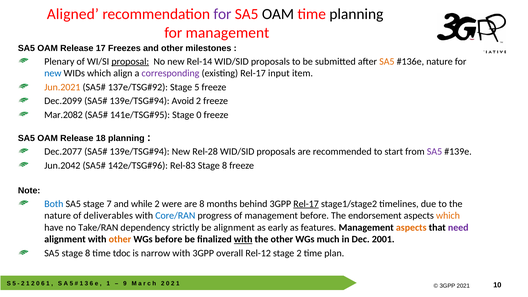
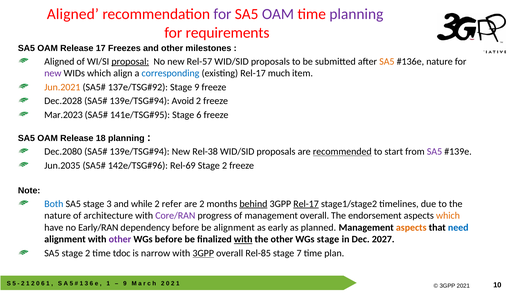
OAM colour: black -> purple (278, 14)
planning colour: black -> purple (356, 14)
for management: management -> requirements (228, 33)
Plenary: Plenary -> Aligned (59, 61)
Rel-14: Rel-14 -> Rel-57 (199, 61)
new colour: blue -> purple (53, 73)
corresponding colour: purple -> blue (170, 73)
input: input -> much (279, 73)
Stage 5: 5 -> 9 (197, 87)
Dec.2099: Dec.2099 -> Dec.2028 (63, 101)
Mar.2082: Mar.2082 -> Mar.2023 (63, 115)
Stage 0: 0 -> 6 (199, 115)
Dec.2077: Dec.2077 -> Dec.2080 (63, 152)
Rel-28: Rel-28 -> Rel-38 (205, 152)
recommended underline: none -> present (342, 152)
Jun.2042: Jun.2042 -> Jun.2035 (62, 165)
Rel-83: Rel-83 -> Rel-69 (183, 165)
8: 8 -> 2 (225, 165)
stage 7: 7 -> 3 (109, 204)
were: were -> refer (172, 204)
are 8: 8 -> 2 (202, 204)
behind underline: none -> present (253, 204)
deliverables: deliverables -> architecture (108, 216)
Core/RAN colour: blue -> purple (175, 216)
management before: before -> overall (315, 216)
Take/RAN: Take/RAN -> Early/RAN (98, 228)
dependency strictly: strictly -> before (186, 228)
features: features -> planned (318, 228)
need colour: purple -> blue (458, 228)
other colour: orange -> purple (120, 239)
WGs much: much -> stage (328, 239)
2001: 2001 -> 2027 (383, 239)
SA5 stage 8: 8 -> 2 (88, 253)
3GPP underline: none -> present (203, 253)
Rel-12: Rel-12 -> Rel-85 (258, 253)
stage 2: 2 -> 7 (299, 253)
